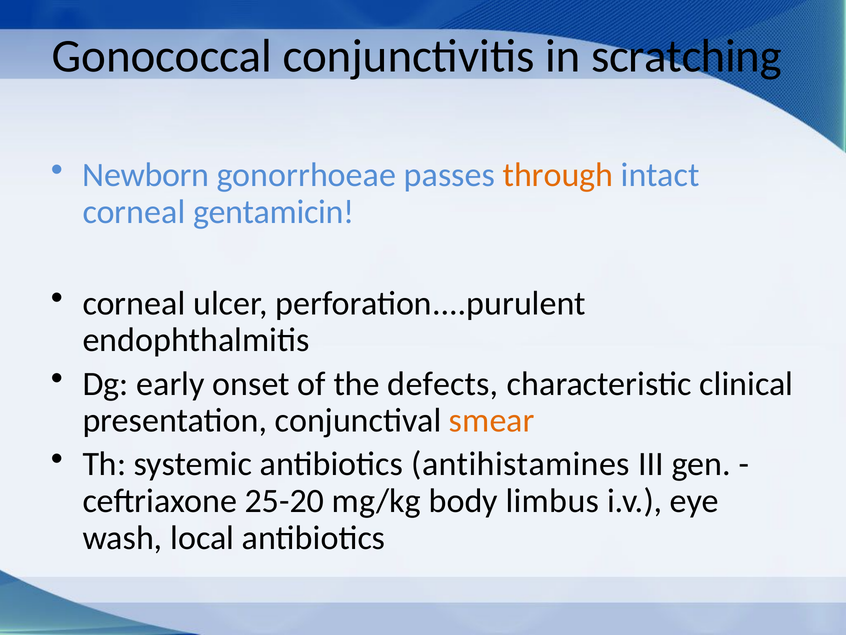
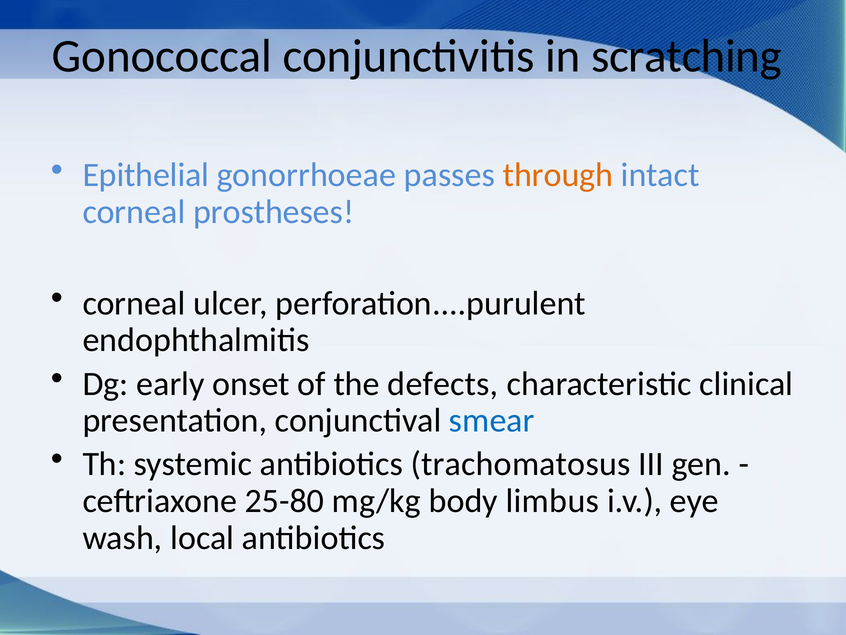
Newborn: Newborn -> Epithelial (146, 175)
gentamicin: gentamicin -> prostheses (274, 212)
smear colour: orange -> blue (492, 420)
antihistamines: antihistamines -> trachomatosus (521, 464)
25-20: 25-20 -> 25-80 (284, 501)
